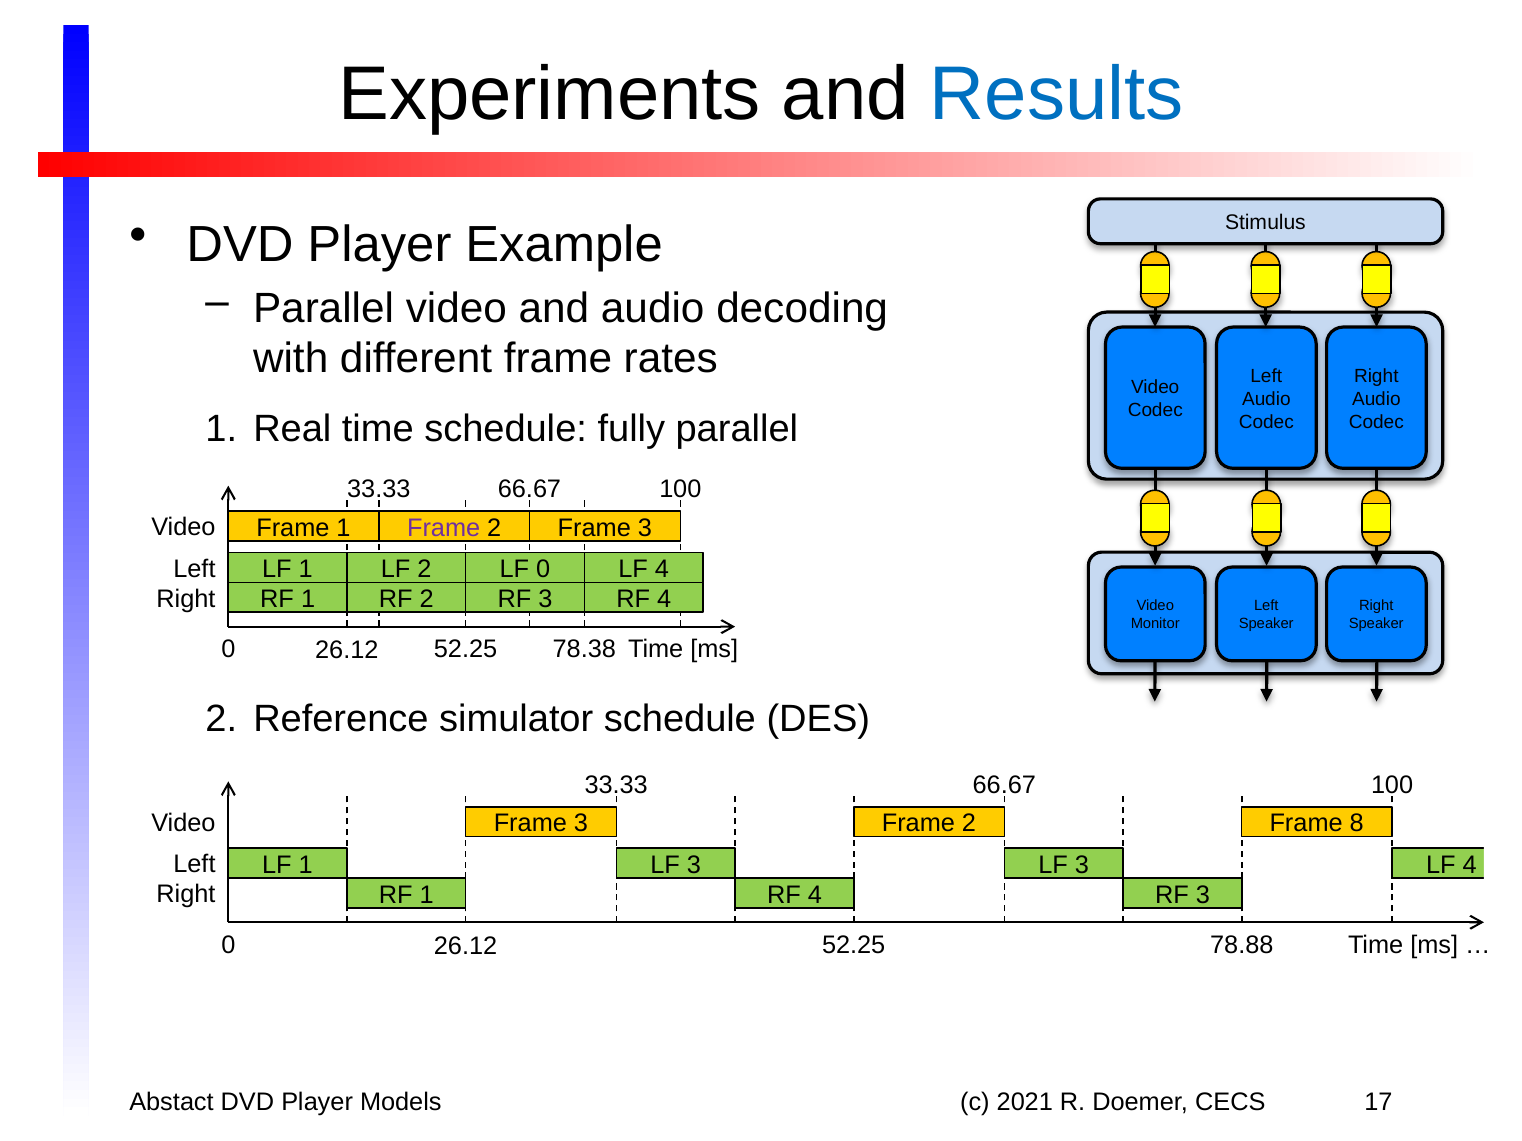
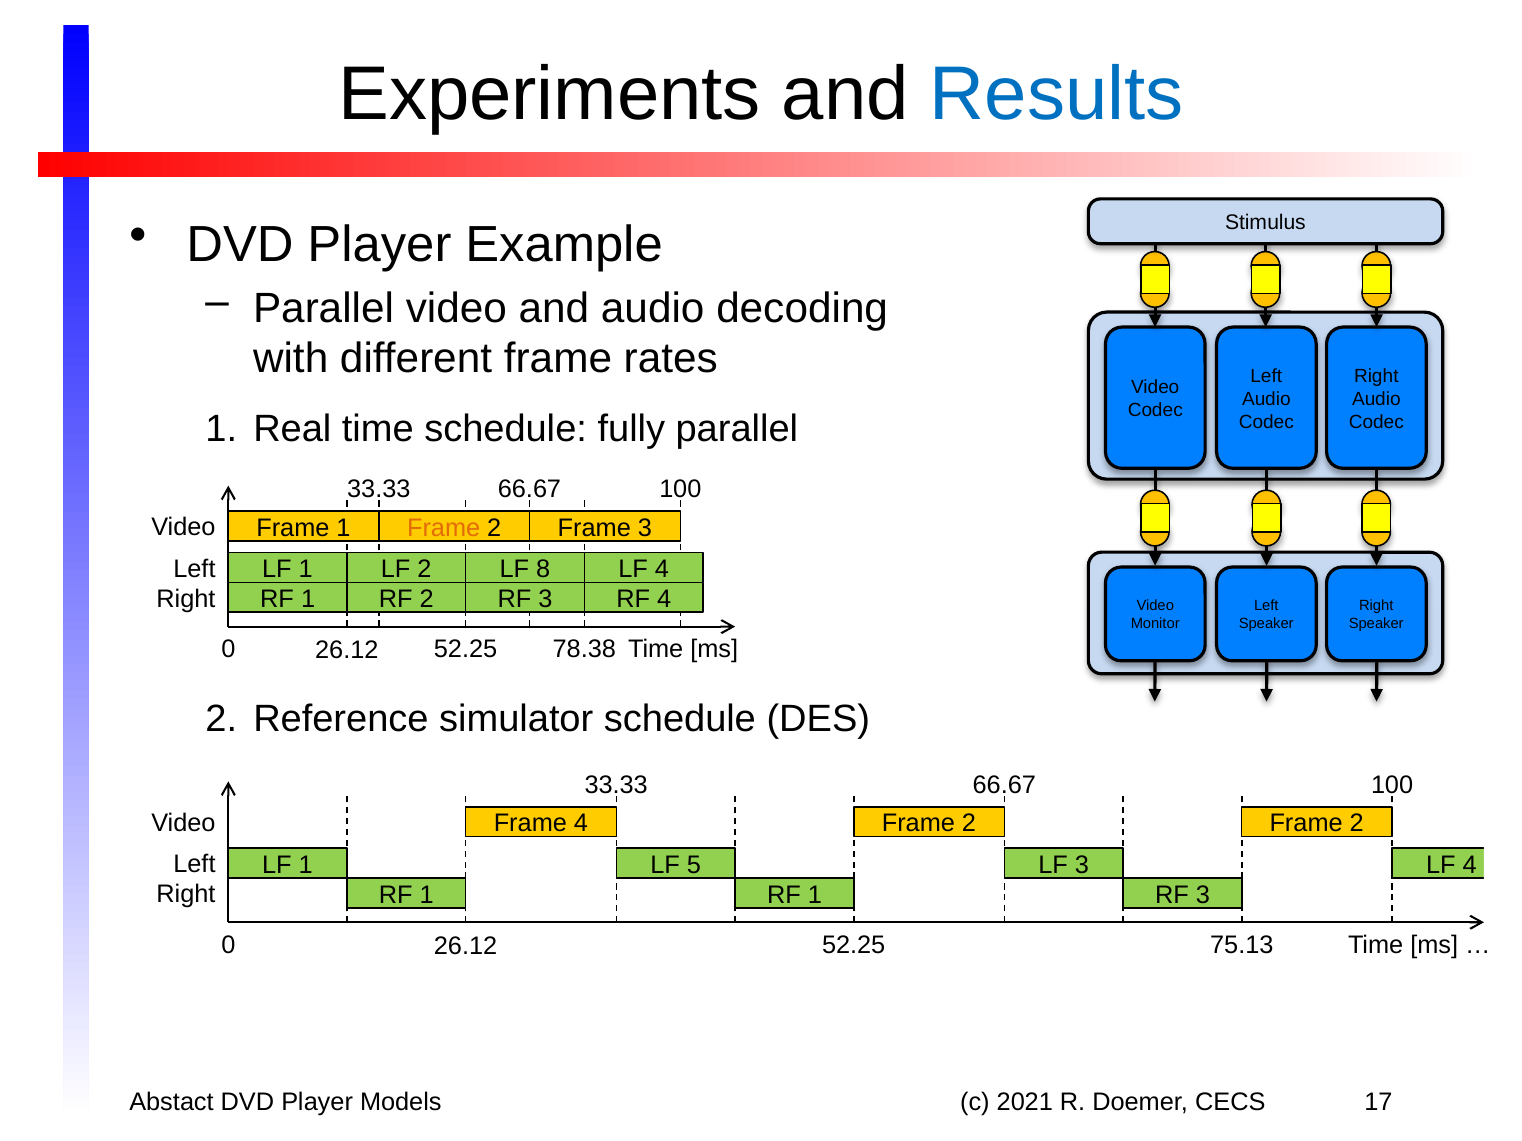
Frame colour: purple -> orange (444, 528)
LF 0: 0 -> 8 (543, 569)
3: 3 -> 4 (581, 824)
8: 8 -> 2 (1357, 824)
3: 3 -> 5 (694, 865)
4: 4 -> 1 (815, 895)
78.88: 78.88 -> 75.13 (1242, 946)
